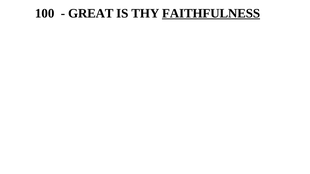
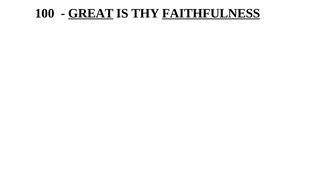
GREAT underline: none -> present (91, 13)
